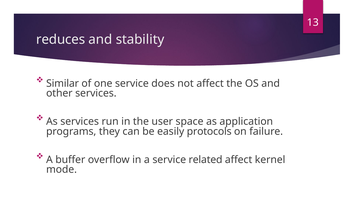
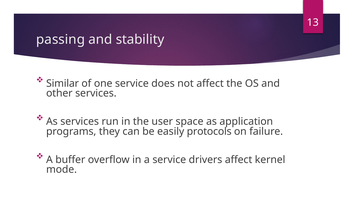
reduces: reduces -> passing (61, 39)
related: related -> drivers (205, 160)
